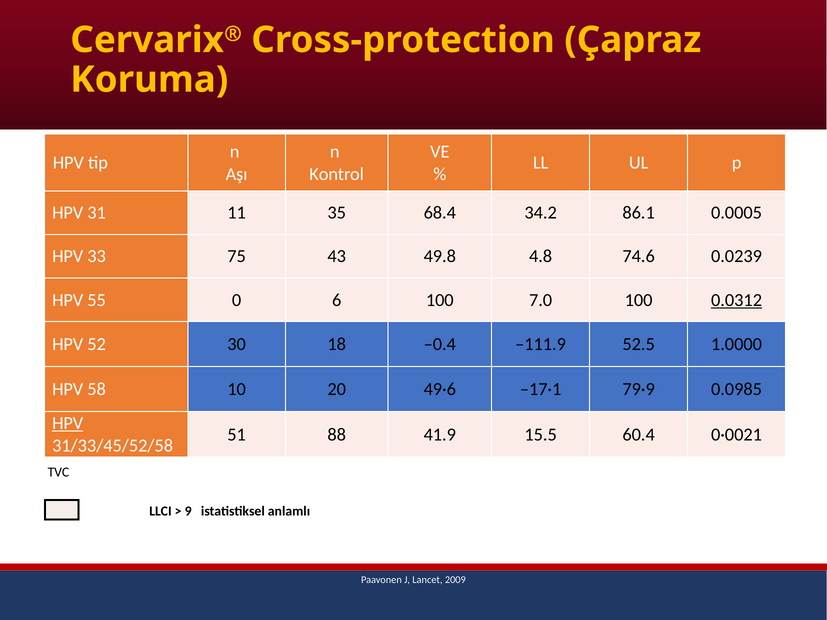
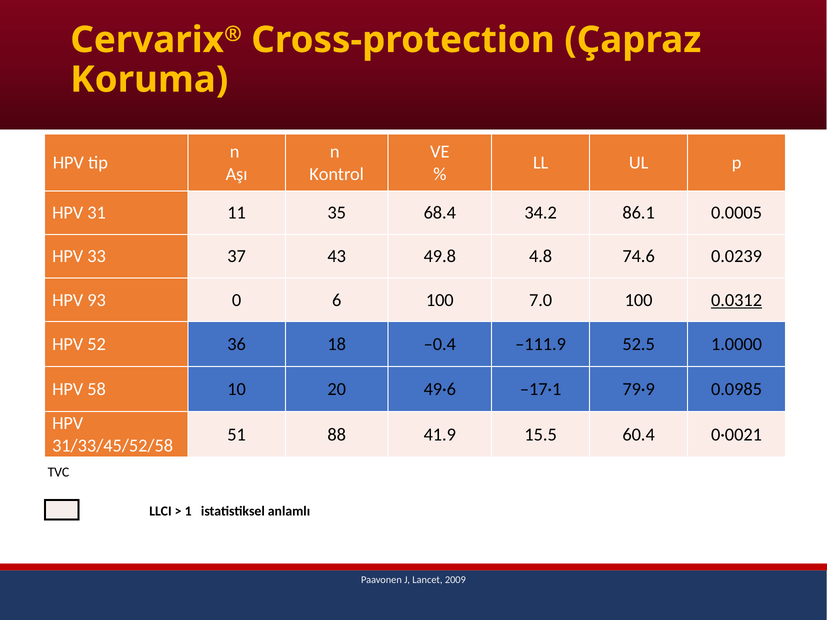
75: 75 -> 37 (237, 256)
55: 55 -> 93 (97, 300)
30: 30 -> 36 (237, 344)
HPV underline: present -> none (68, 423)
9: 9 -> 1 (188, 511)
